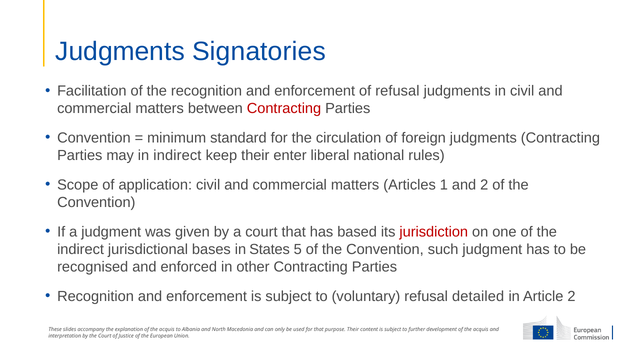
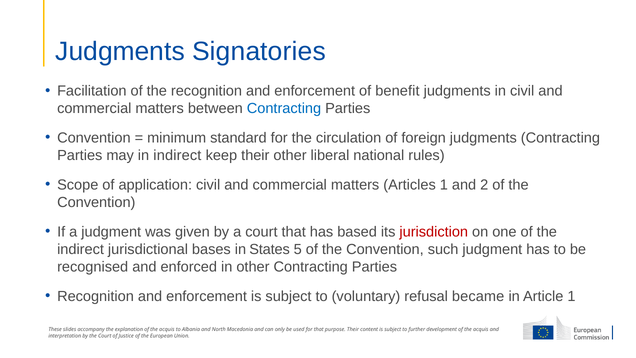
of refusal: refusal -> benefit (397, 91)
Contracting colour: red -> blue (284, 108)
their enter: enter -> other (290, 155)
detailed: detailed -> became (478, 296)
Article 2: 2 -> 1 (571, 296)
